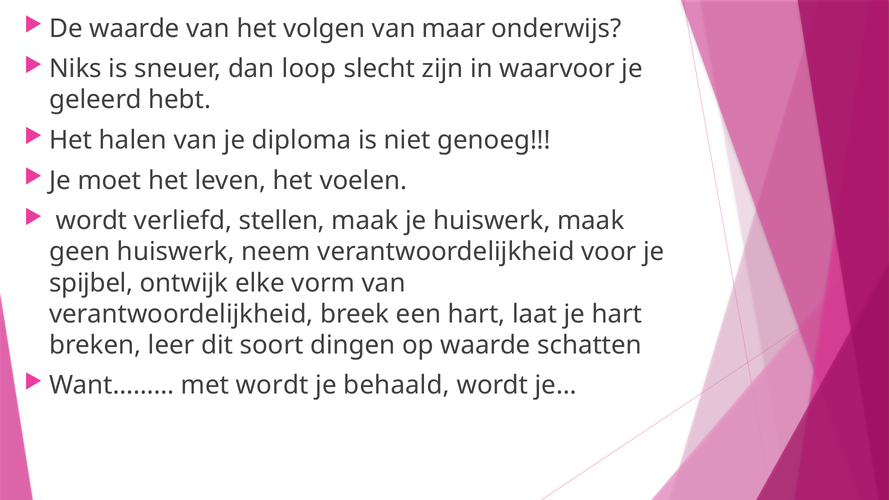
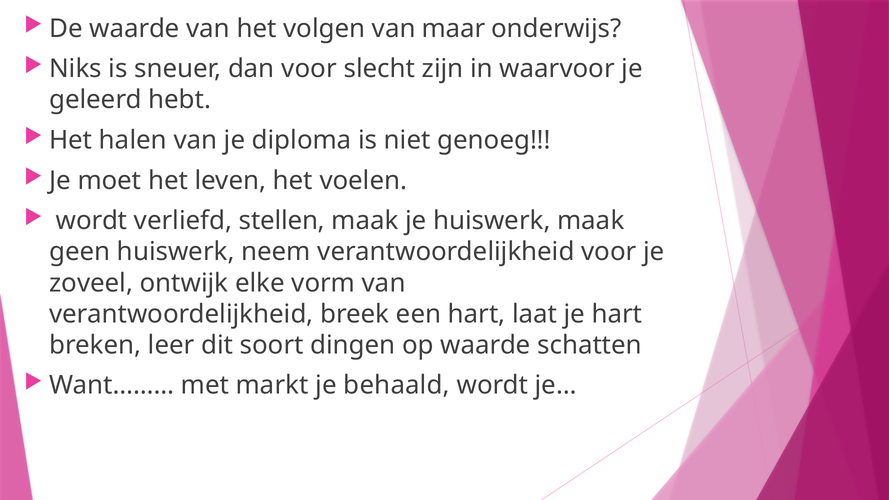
dan loop: loop -> voor (309, 69)
spijbel: spijbel -> zoveel (91, 283)
met wordt: wordt -> markt (272, 385)
